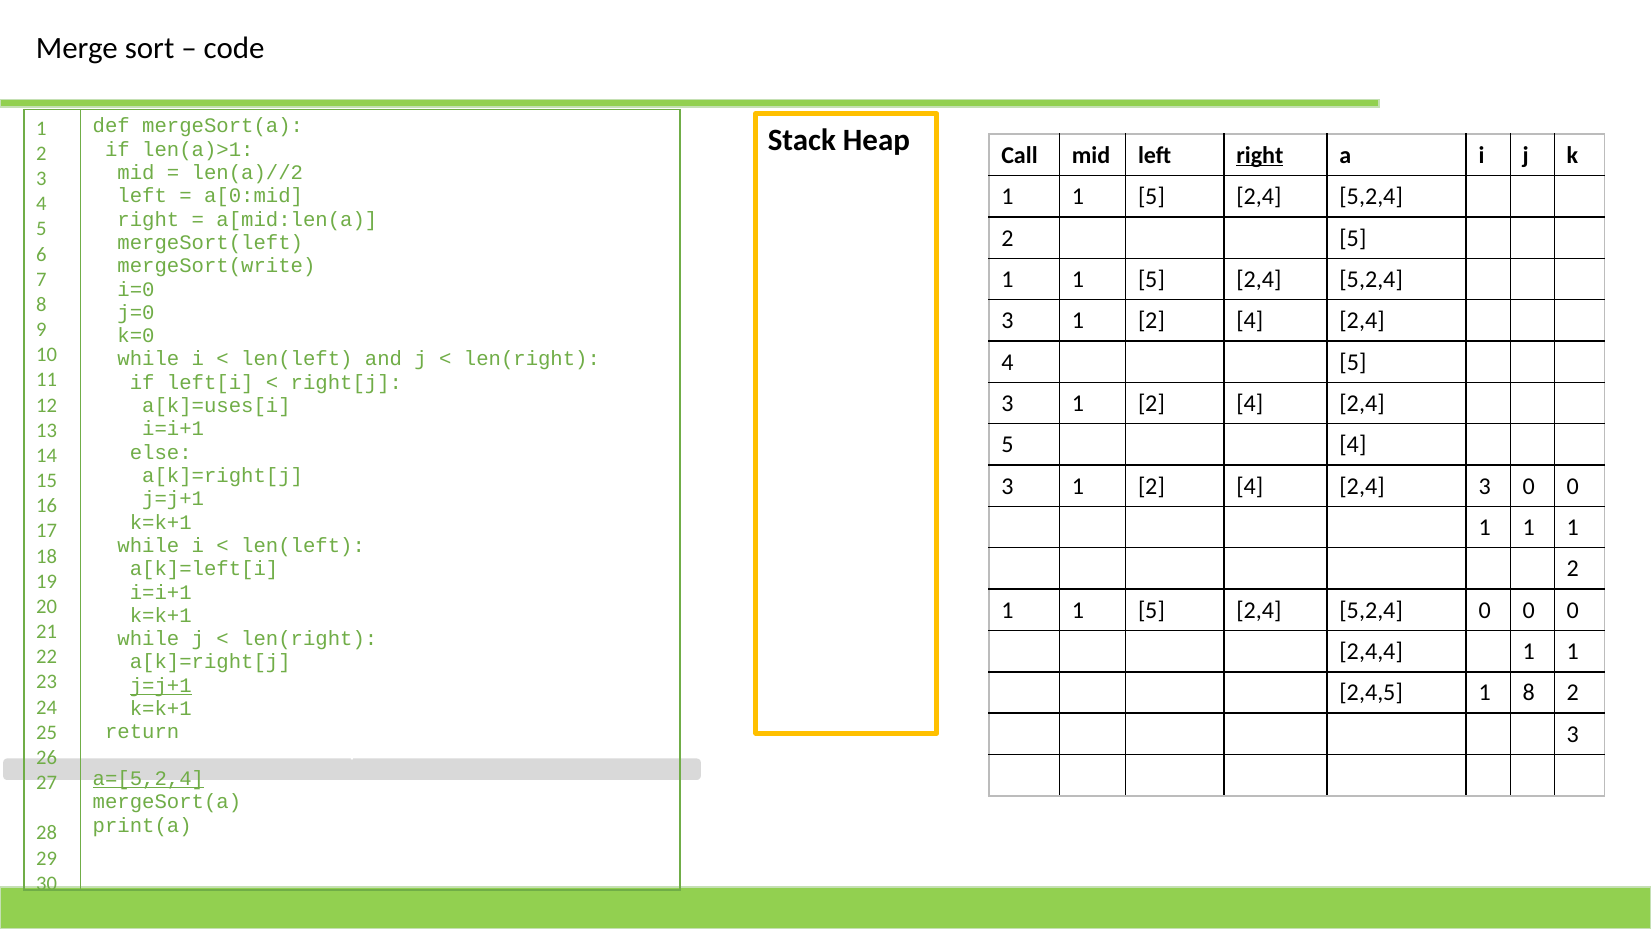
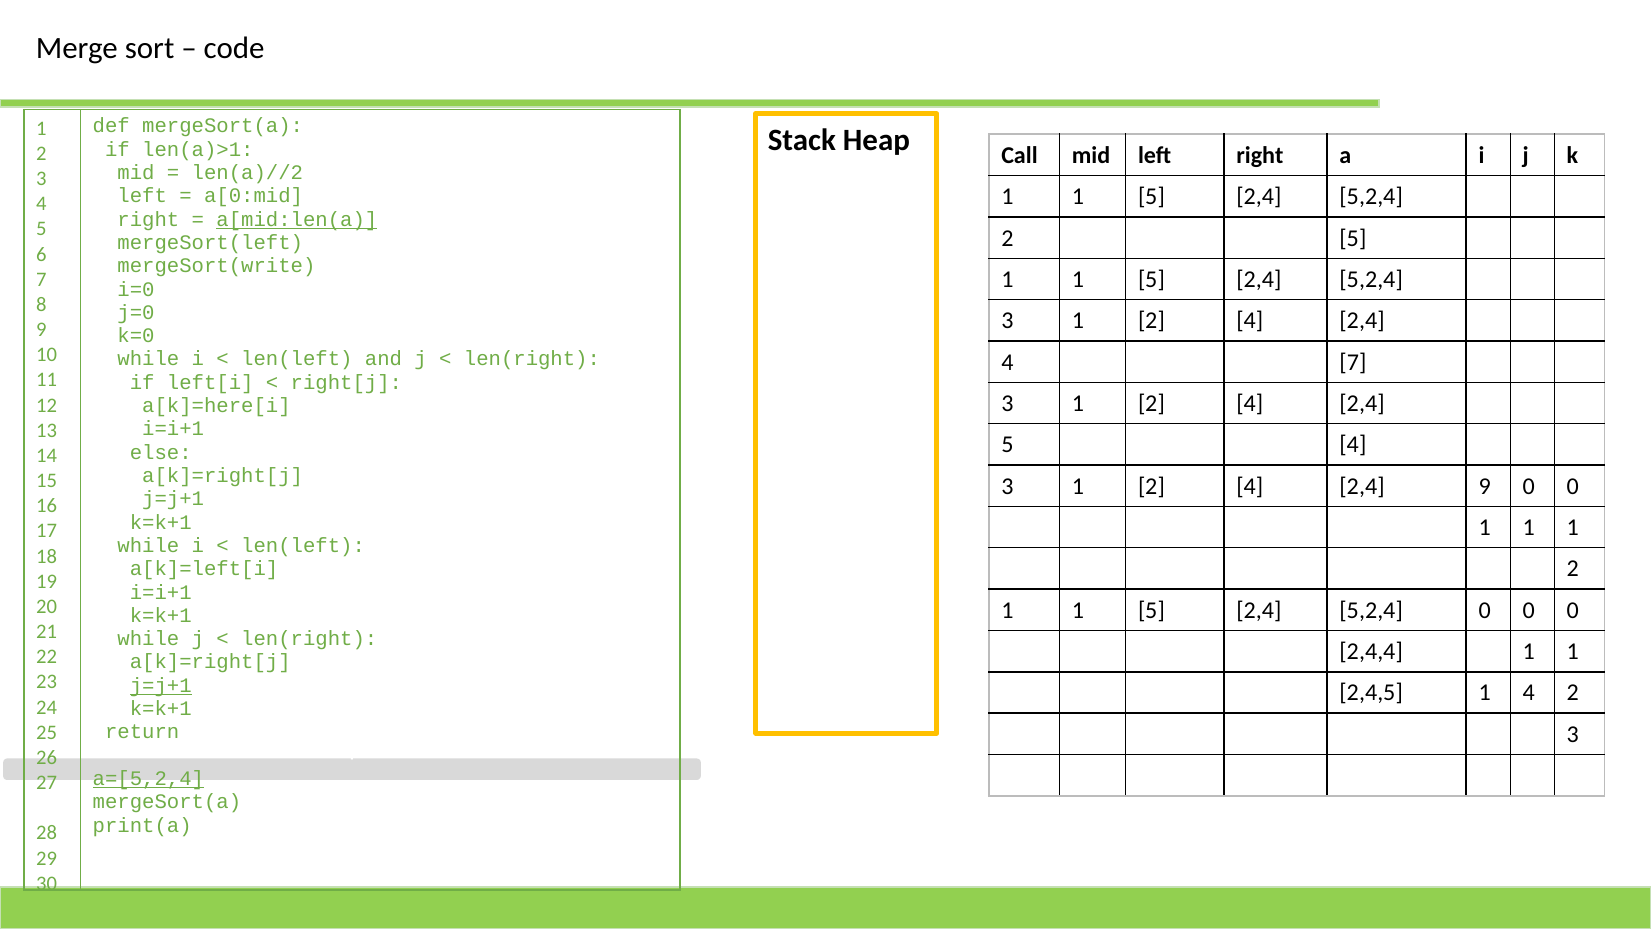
right underline: present -> none (1260, 155)
a[mid:len(a underline: none -> present (297, 219)
5: 5 -> 7 (1353, 362)
a[k]=uses[i: a[k]=uses[i -> a[k]=here[i (216, 406)
2,4 3: 3 -> 9 (1485, 486)
1 8: 8 -> 4 (1529, 693)
